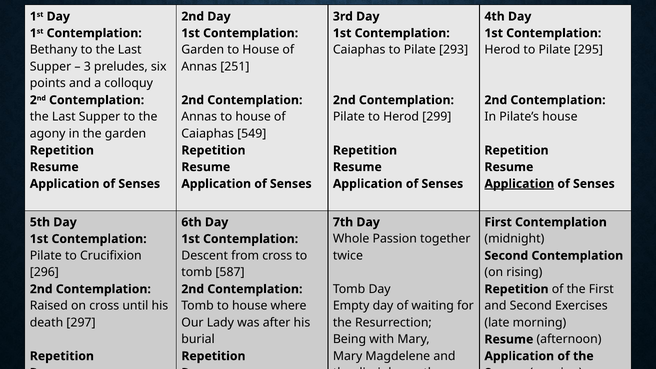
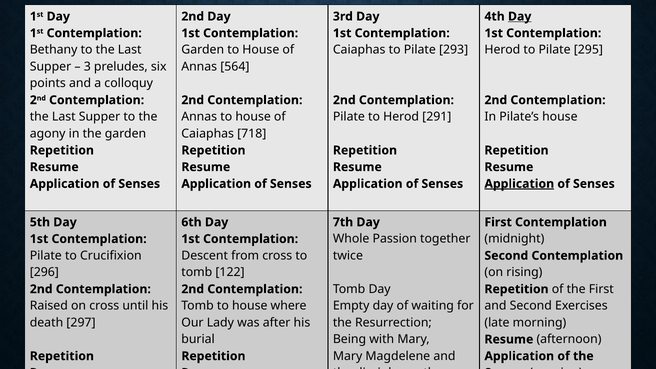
Day underline: none -> present (520, 16)
251: 251 -> 564 (235, 67)
299: 299 -> 291 (437, 117)
549: 549 -> 718 (252, 134)
587: 587 -> 122 (230, 272)
